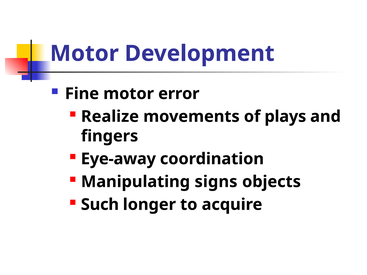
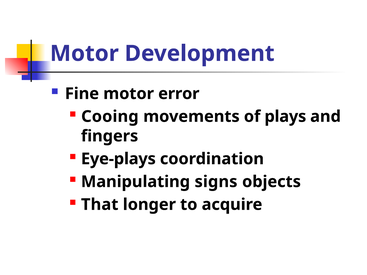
Realize: Realize -> Cooing (110, 117)
Eye-away: Eye-away -> Eye-plays (118, 159)
Such: Such -> That (100, 205)
